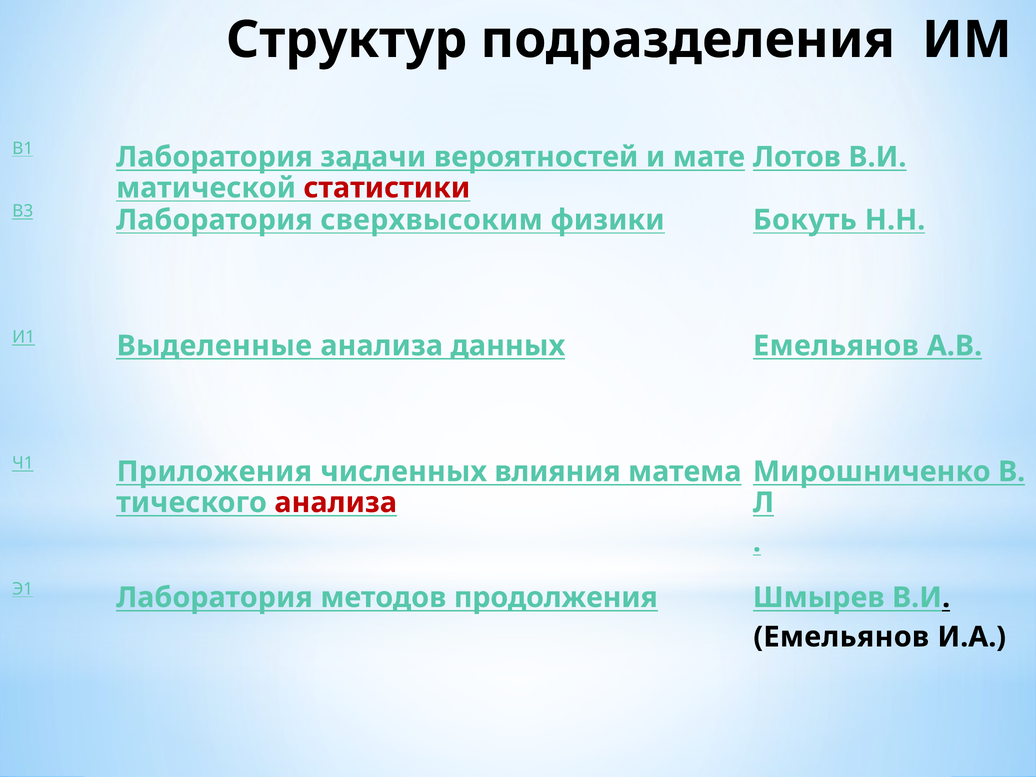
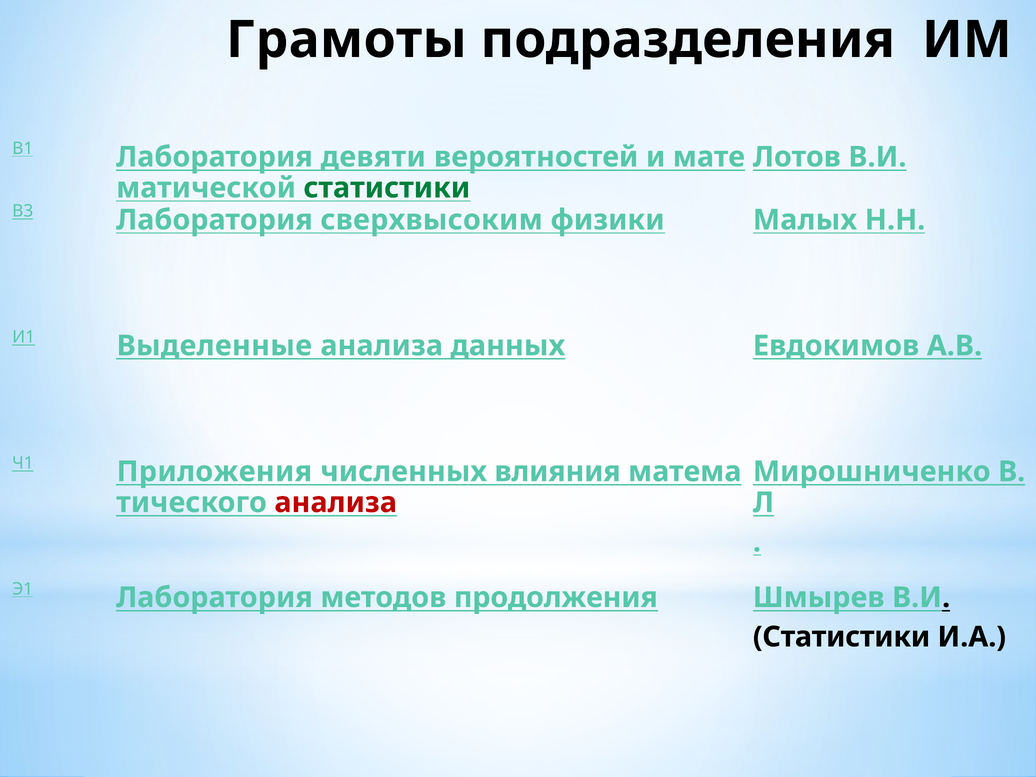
Структур: Структур -> Грамоты (346, 40)
задачи: задачи -> девяти (373, 157)
статистики colour: red -> green (387, 188)
Бокуть: Бокуть -> Малых (805, 220)
данных Емельянов: Емельянов -> Евдокимов (836, 346)
Емельянов: Емельянов -> Статистики (842, 637)
